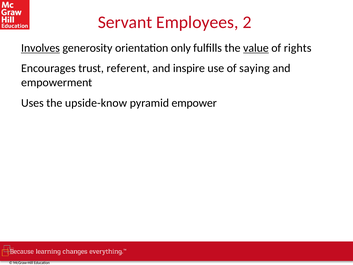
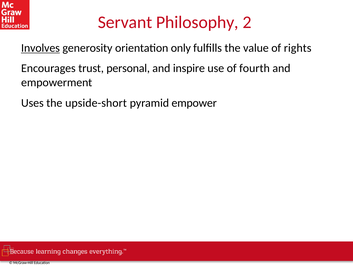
Employees: Employees -> Philosophy (197, 22)
value underline: present -> none (256, 48)
referent: referent -> personal (128, 68)
saying: saying -> fourth (254, 68)
upside-know: upside-know -> upside-short (96, 103)
